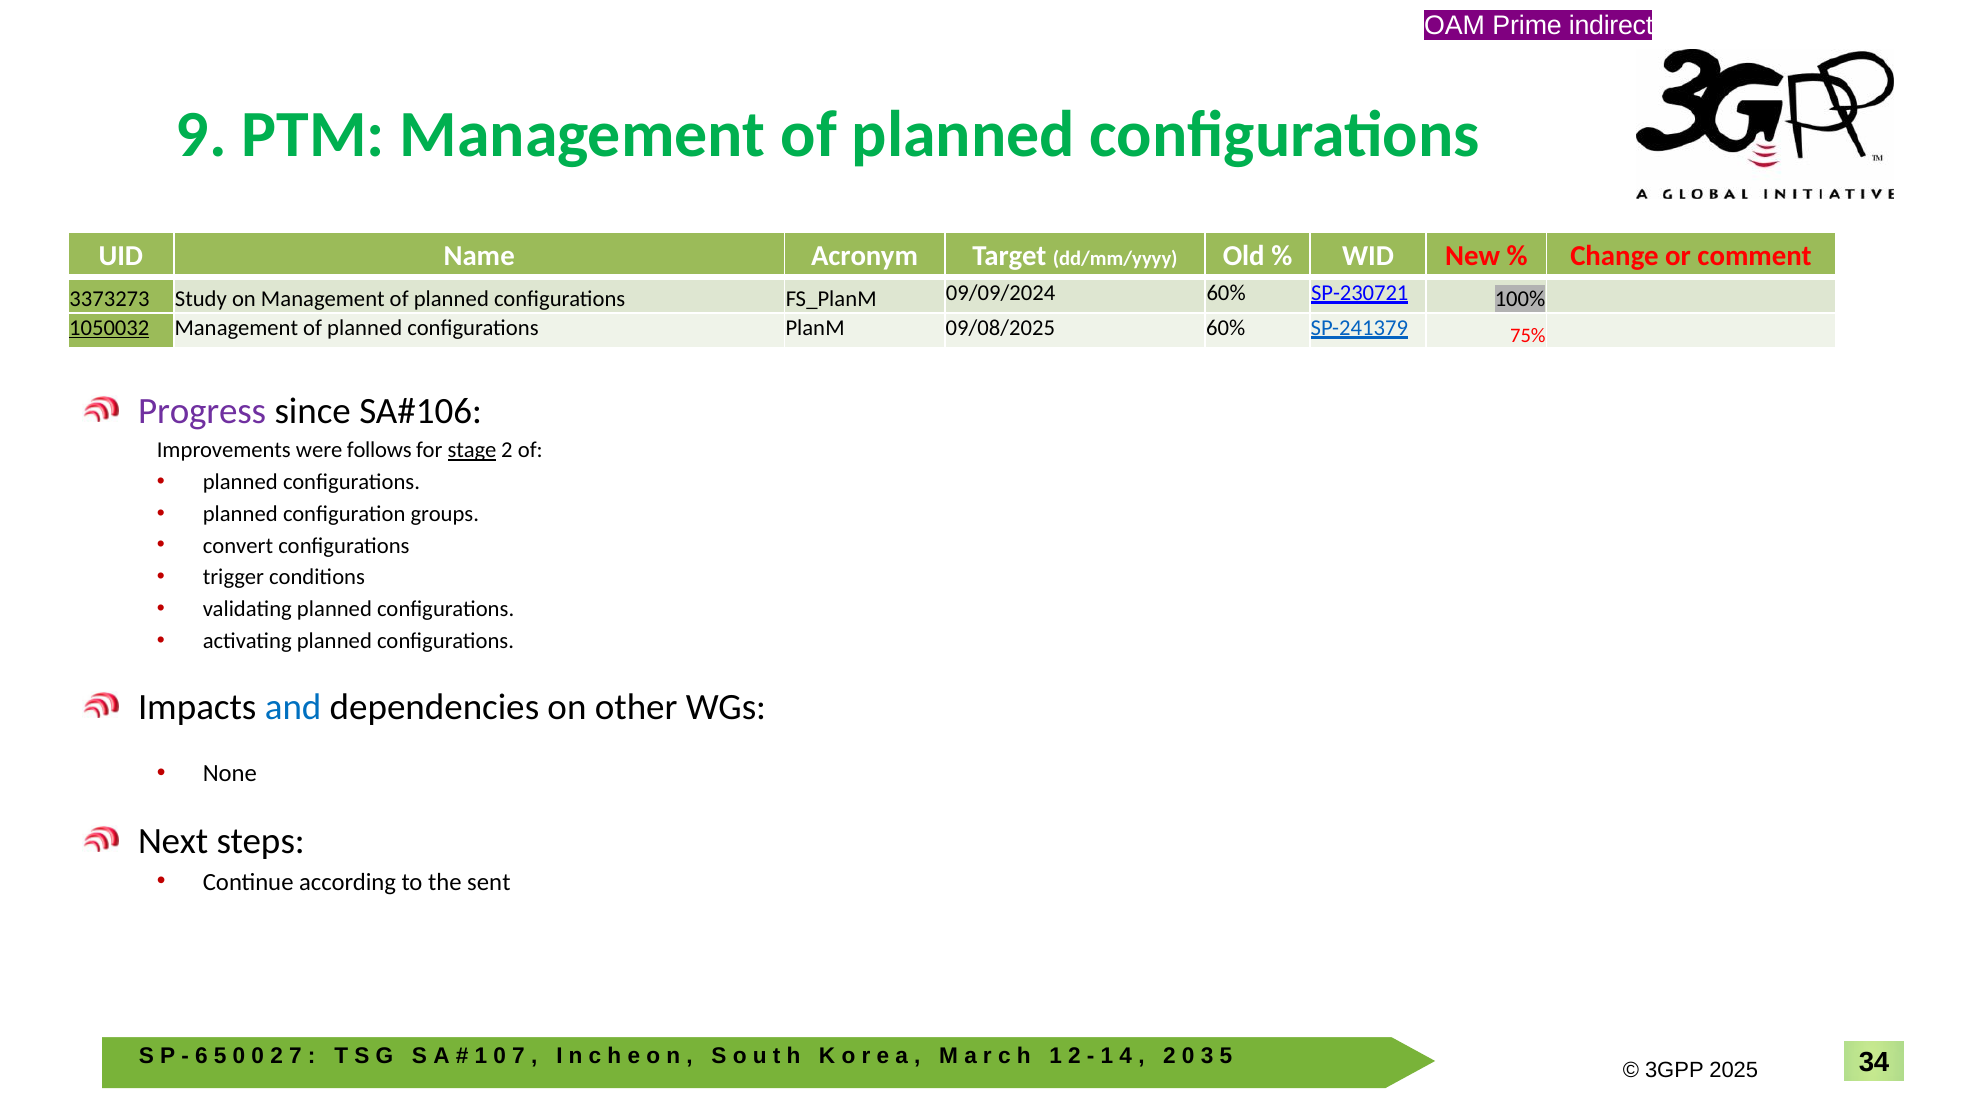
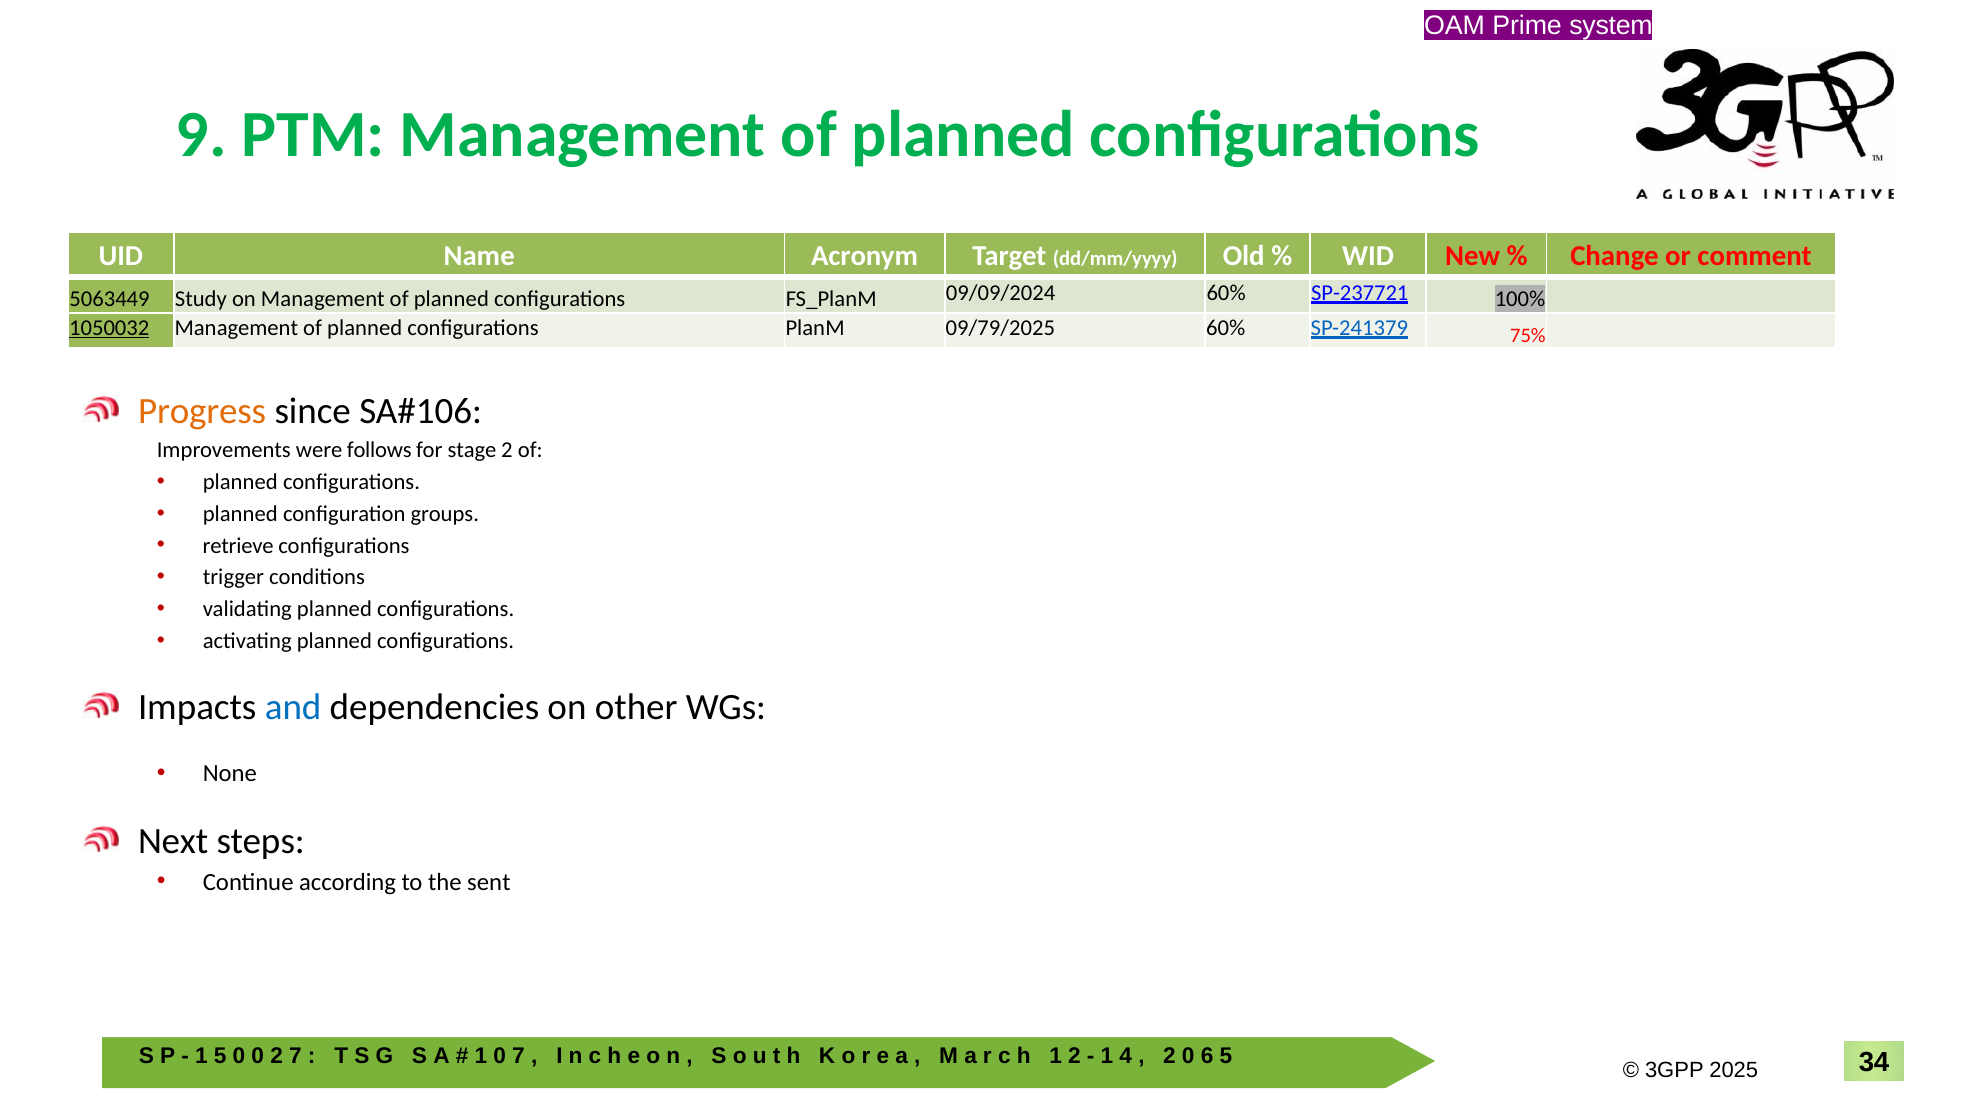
indirect: indirect -> system (1611, 25)
3373273: 3373273 -> 5063449 (110, 299)
SP-230721: SP-230721 -> SP-237721 (1360, 293)
09/08/2025: 09/08/2025 -> 09/79/2025 (1000, 328)
Progress colour: purple -> orange (202, 411)
stage underline: present -> none (472, 450)
convert: convert -> retrieve (238, 545)
6: 6 -> 1 (201, 1056)
3: 3 -> 6 (1207, 1056)
